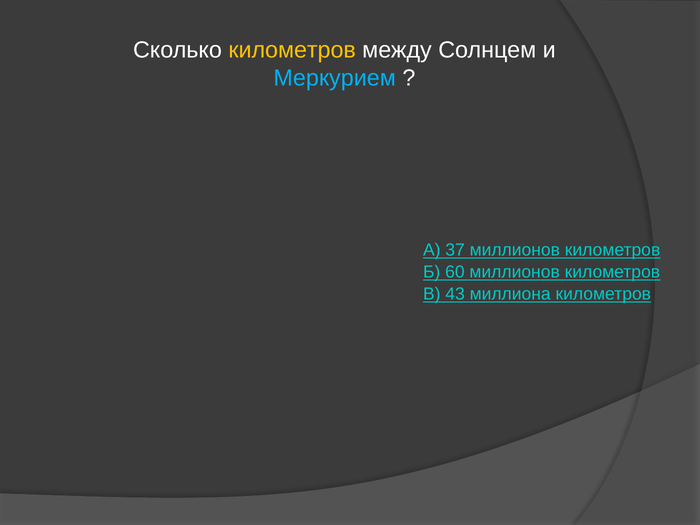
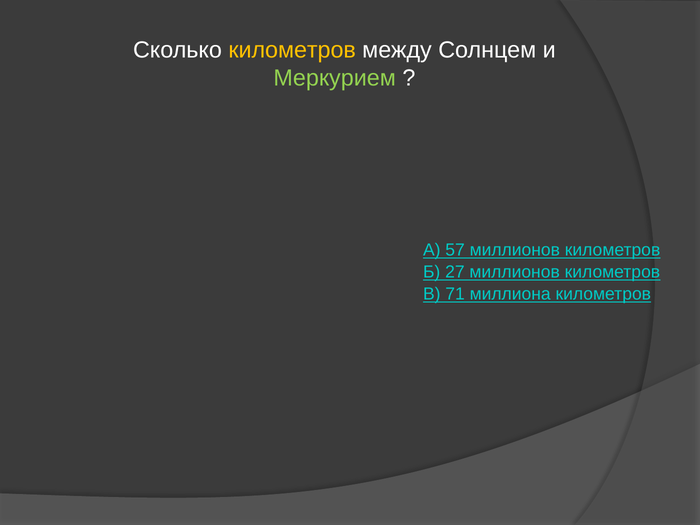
Меркурием colour: light blue -> light green (335, 78)
37: 37 -> 57 (455, 250)
60: 60 -> 27 (455, 272)
43: 43 -> 71 (455, 294)
